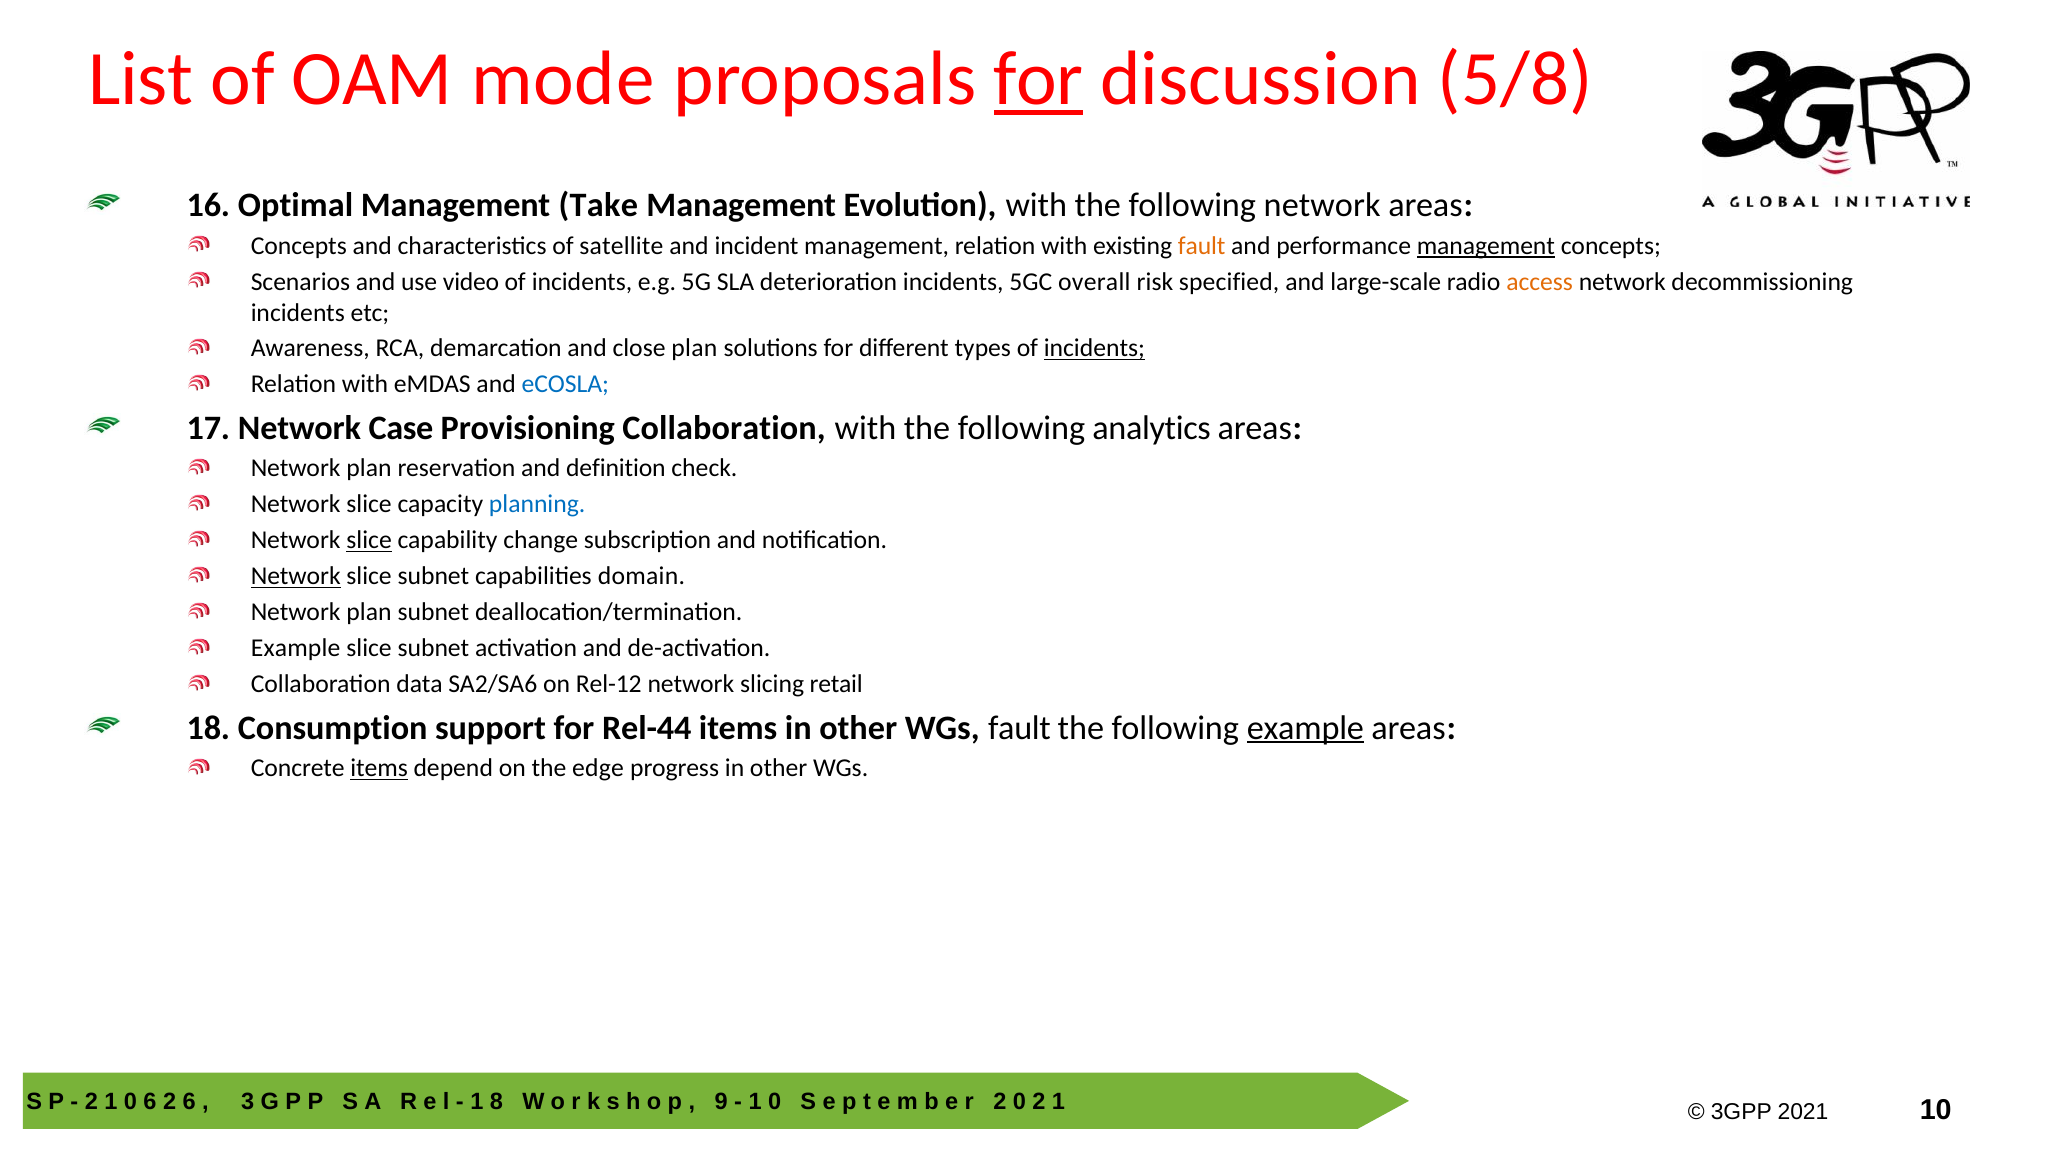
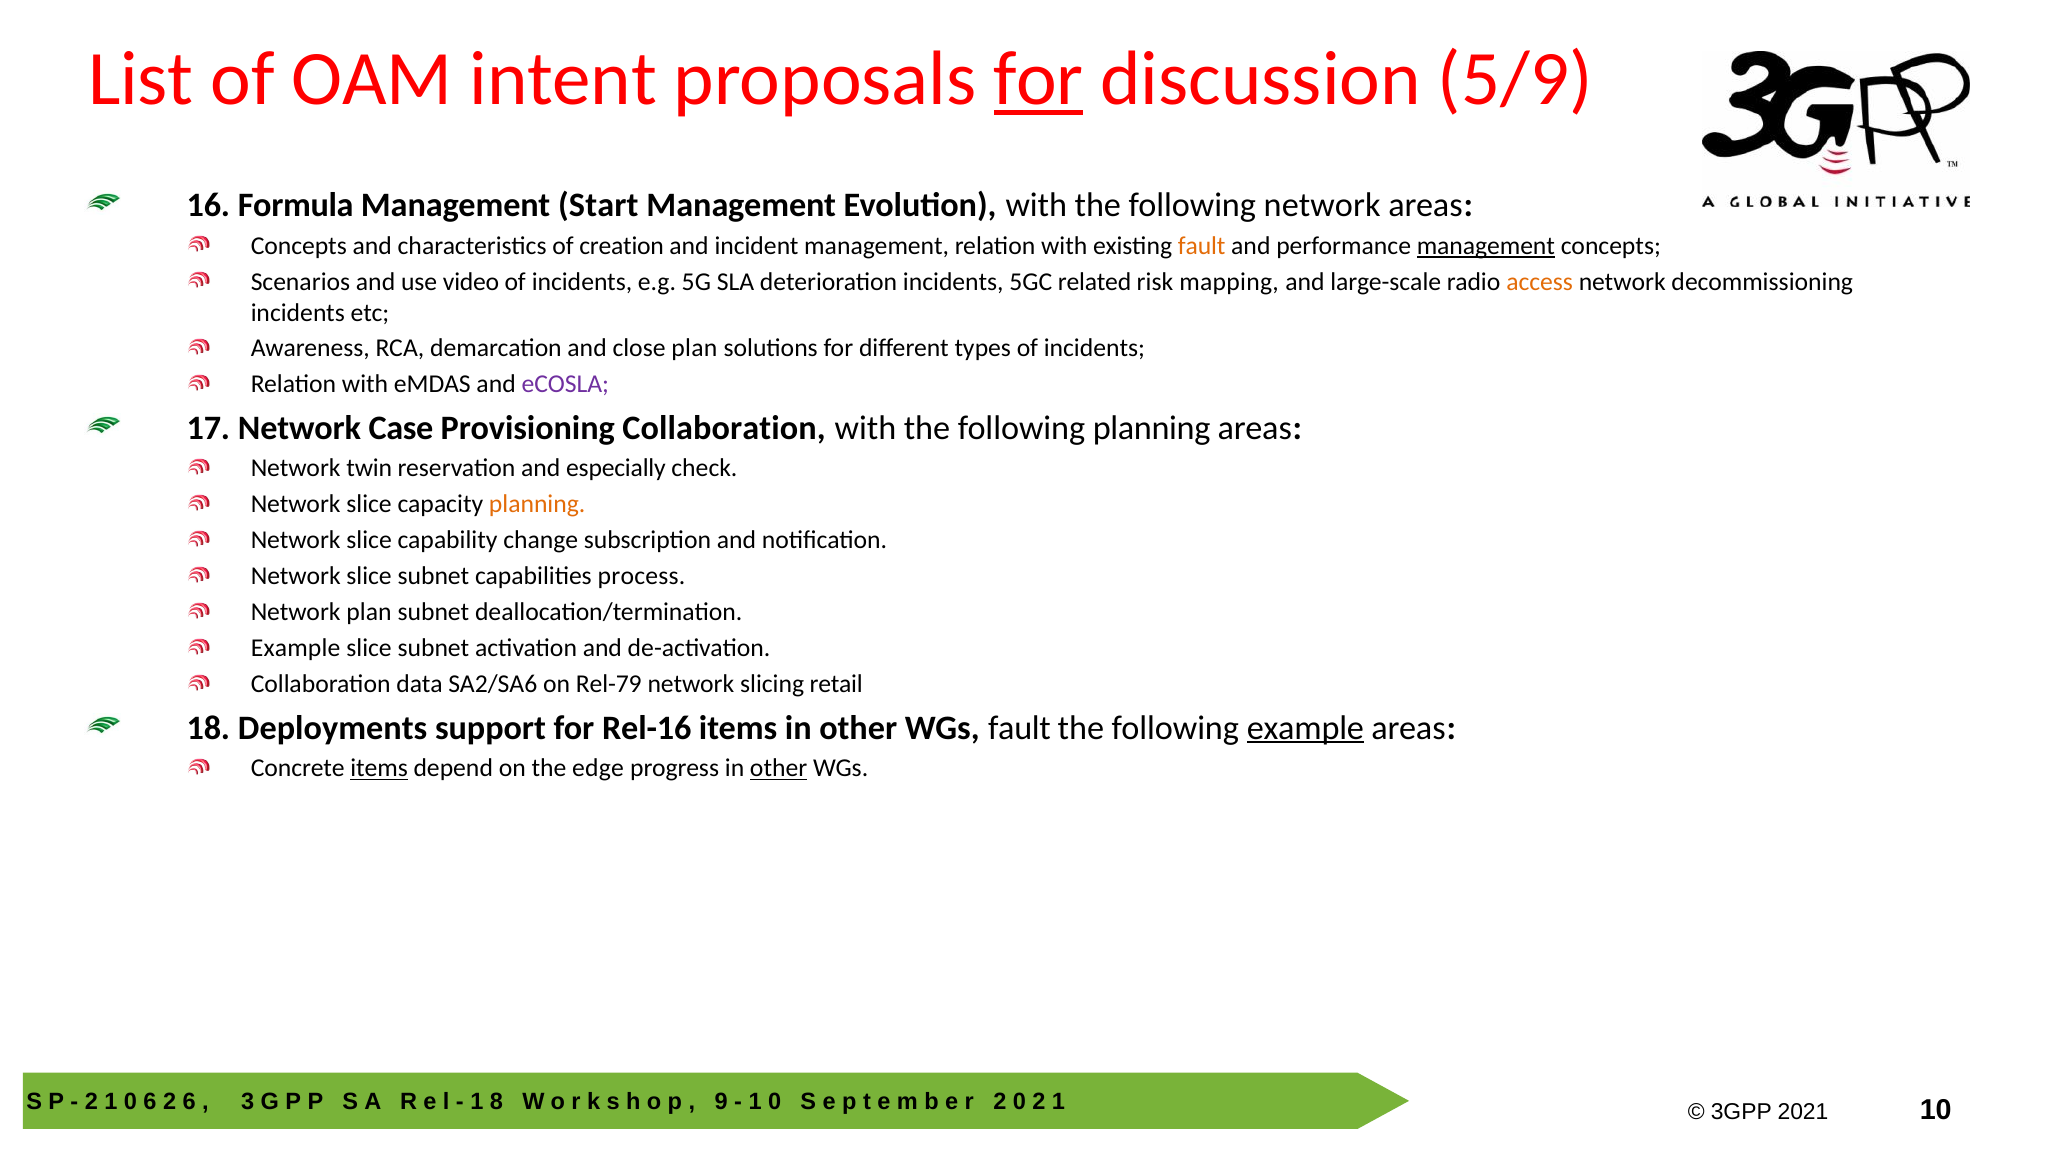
mode: mode -> intent (563, 79)
5/8: 5/8 -> 5/9 (1515, 79)
Optimal: Optimal -> Formula (296, 205)
Take: Take -> Start (598, 205)
satellite: satellite -> creation (622, 246)
overall: overall -> related (1095, 282)
specified: specified -> mapping (1229, 282)
incidents underline: present -> none (1094, 349)
eCOSLA colour: blue -> purple (565, 384)
following analytics: analytics -> planning (1152, 428)
plan: plan -> twin (369, 468)
definition: definition -> especially (616, 468)
planning colour: blue -> orange (537, 504)
slice underline: present -> none (369, 540)
Network underline: present -> none (296, 576)
domain: domain -> process (641, 576)
Rel-12: Rel-12 -> Rel-79 (609, 684)
Consumption: Consumption -> Deployments (333, 728)
Rel-44: Rel-44 -> Rel-16 (647, 728)
other underline: none -> present (779, 768)
